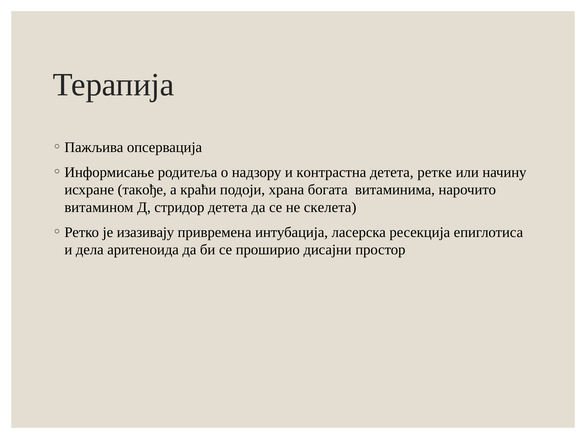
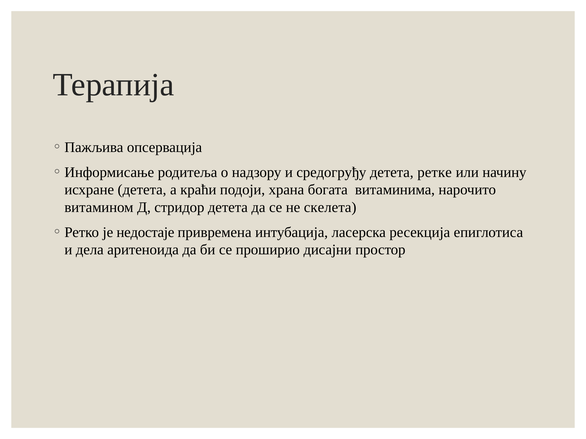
контрастна: контрастна -> средогруђу (331, 172)
исхране такође: такође -> детета (142, 190)
изазивају: изазивају -> недостаје (145, 233)
